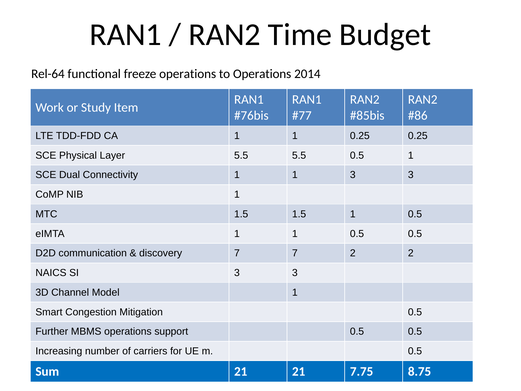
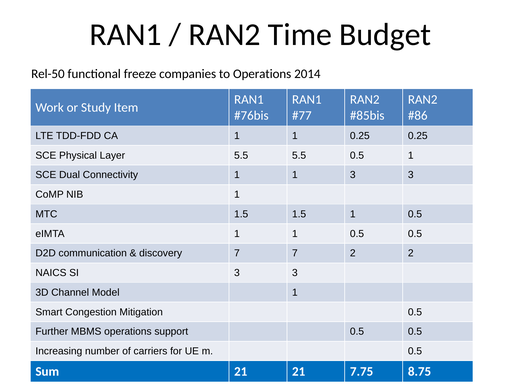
Rel-64: Rel-64 -> Rel-50 (48, 74)
freeze operations: operations -> companies (188, 74)
